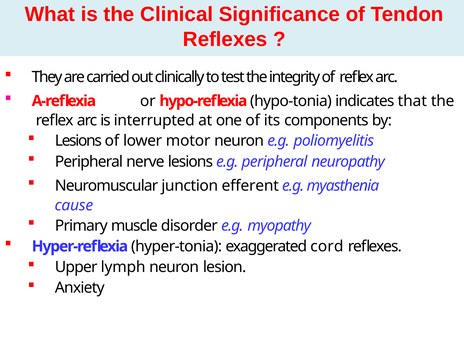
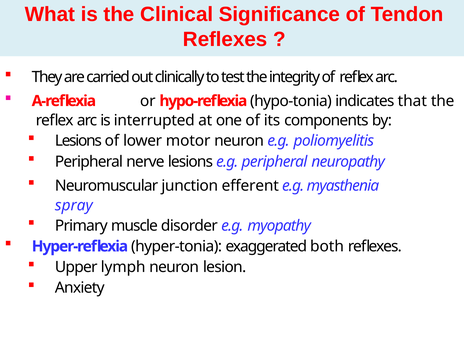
cause: cause -> spray (74, 205)
cord: cord -> both (327, 246)
